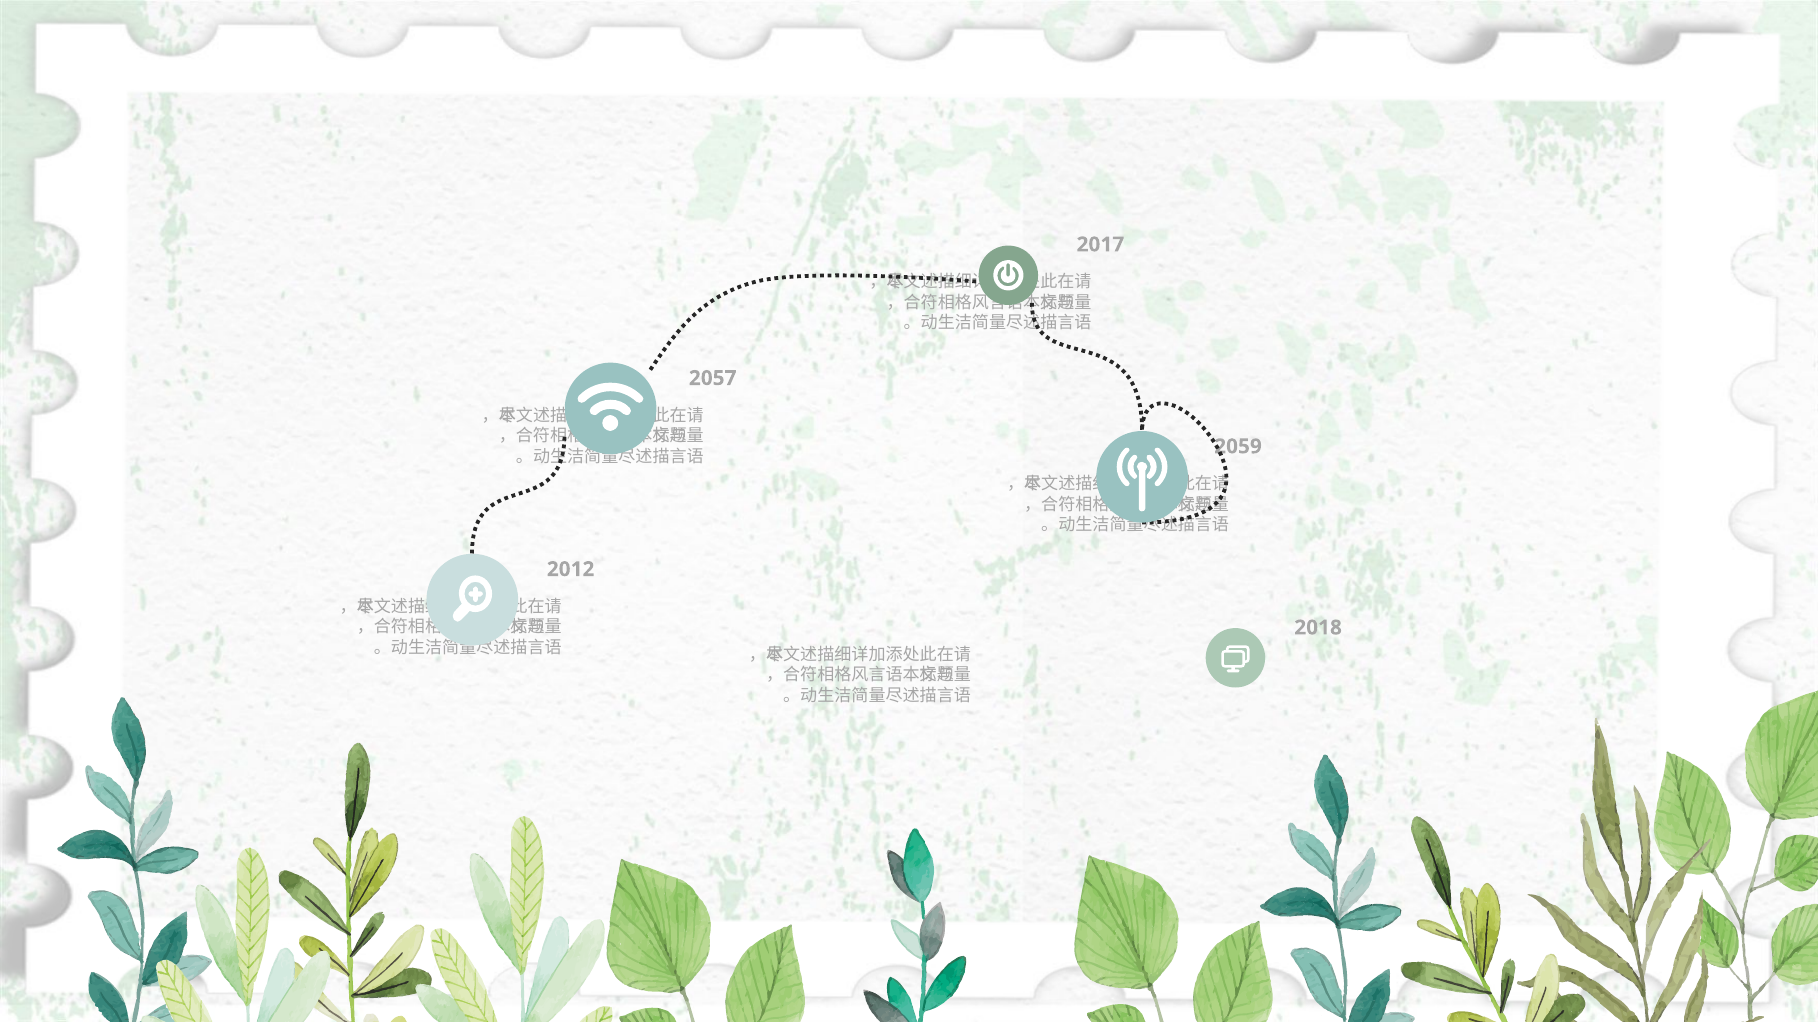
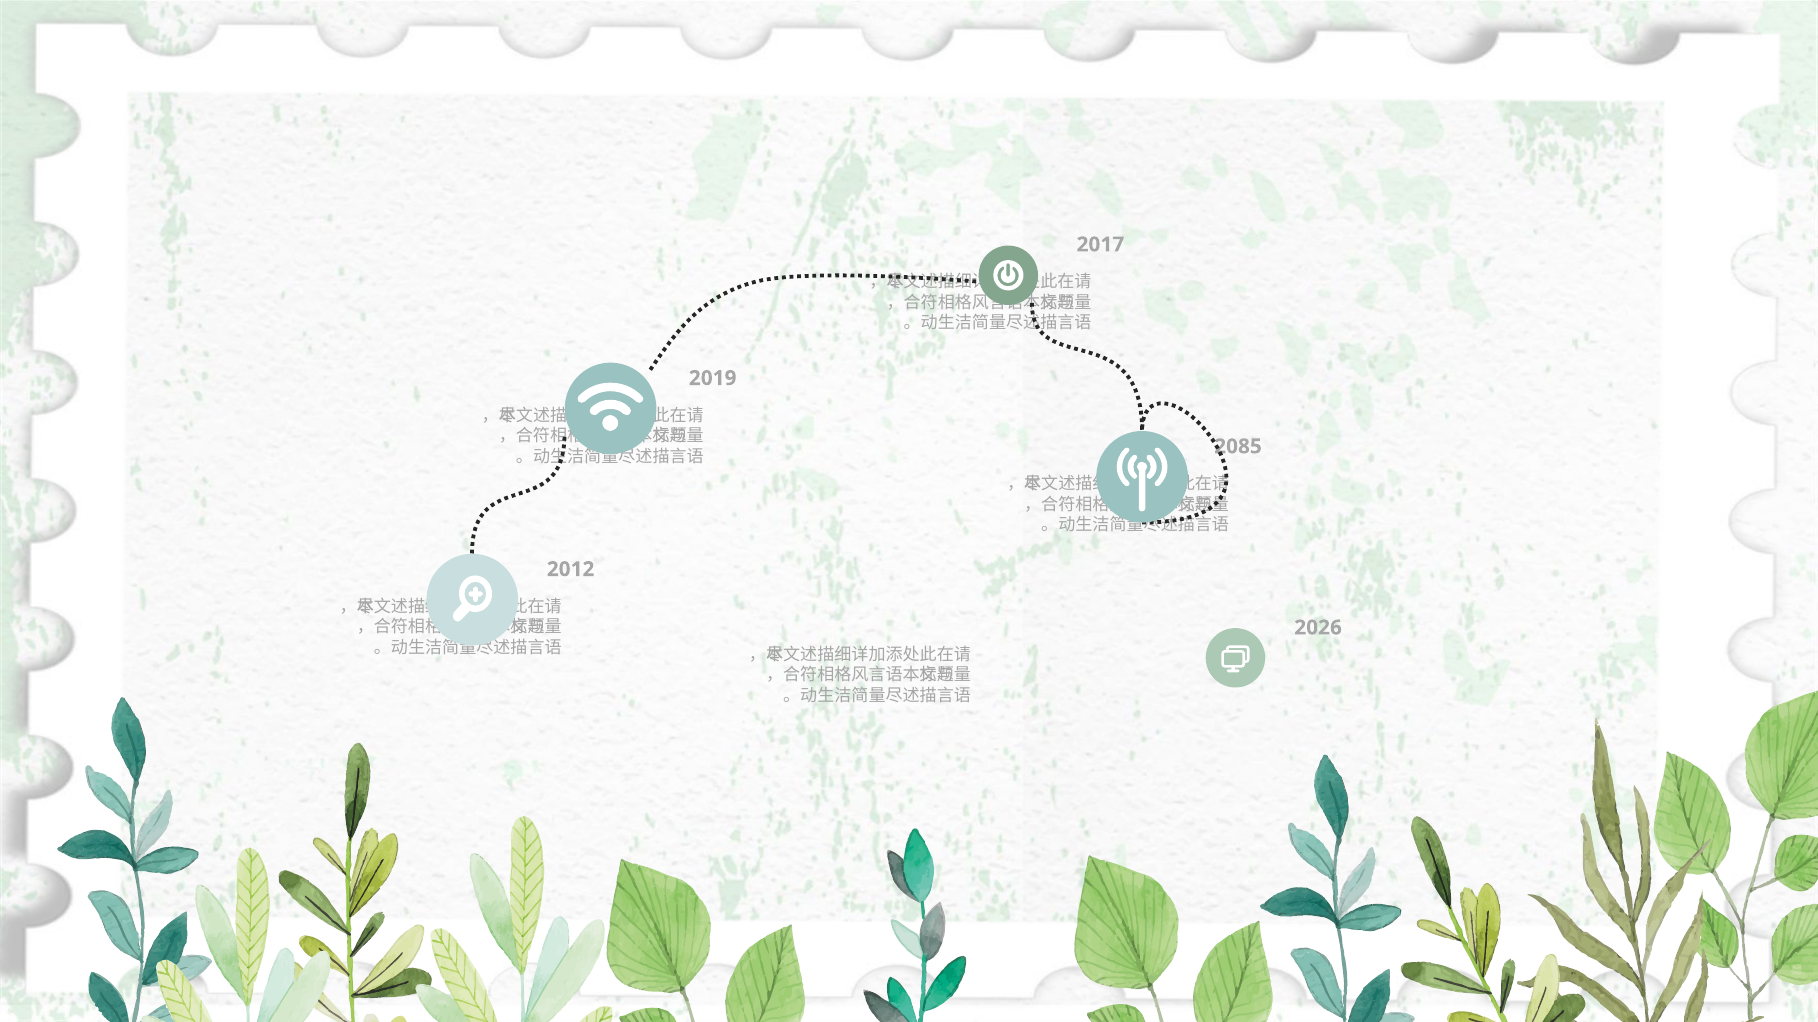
2057: 2057 -> 2019 (713, 378)
2059: 2059 -> 2085 (1238, 447)
2018: 2018 -> 2026 (1318, 628)
